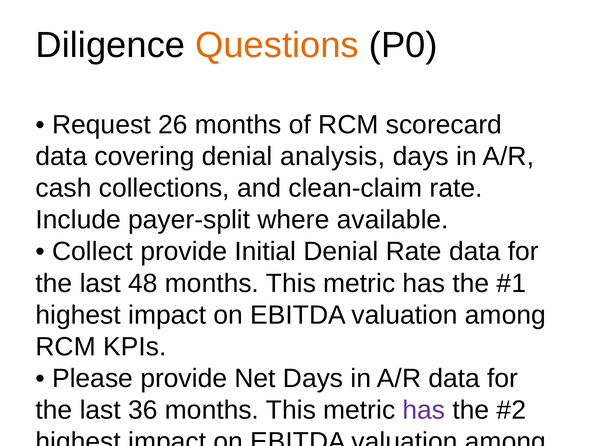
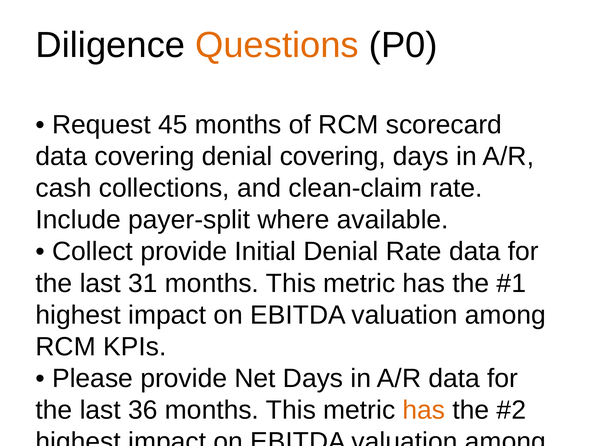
26: 26 -> 45 (173, 125)
denial analysis: analysis -> covering (333, 157)
48: 48 -> 31 (143, 283)
has colour: purple -> orange (424, 410)
